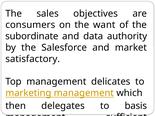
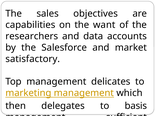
consumers: consumers -> capabilities (30, 25)
subordinate: subordinate -> researchers (32, 36)
data authority: authority -> accounts (127, 36)
